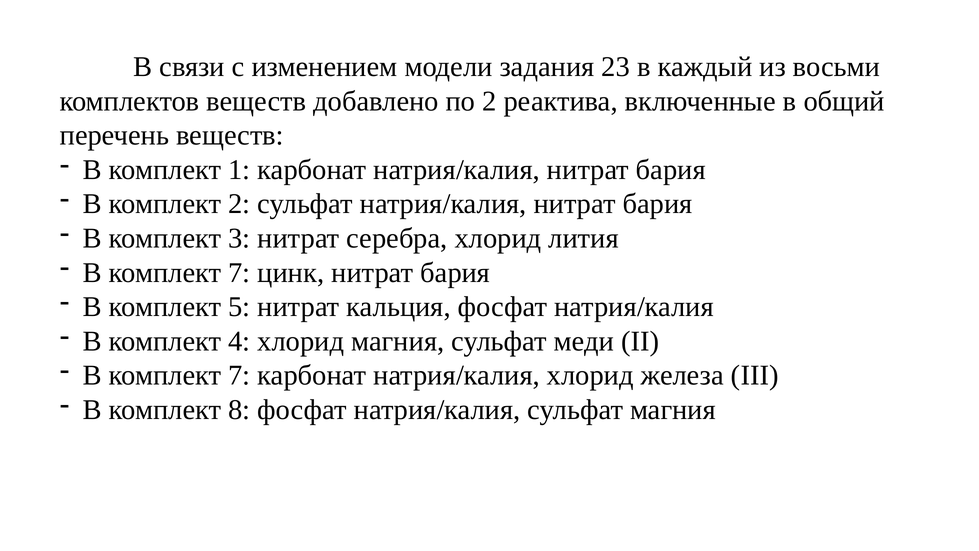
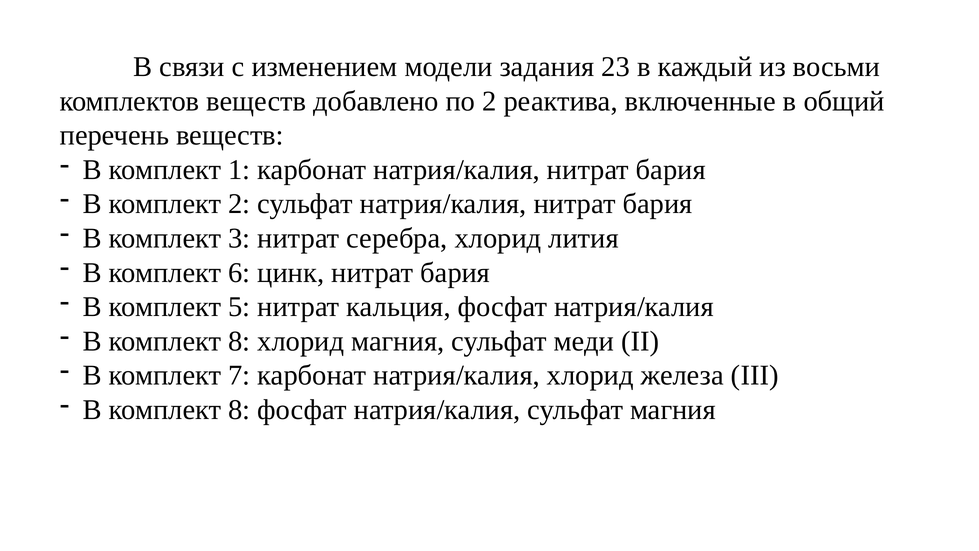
7: 7 -> 6 (239, 272)
4: 4 -> 8 (239, 341)
